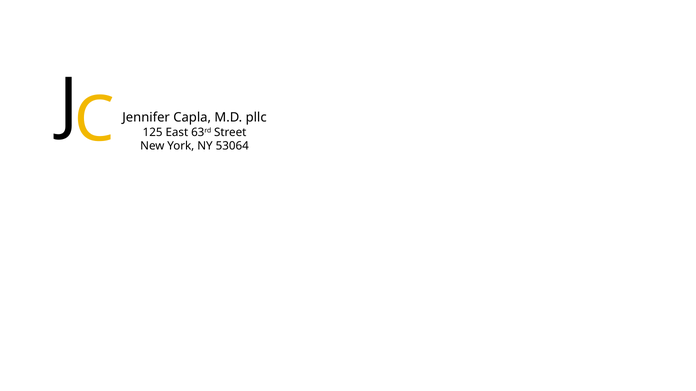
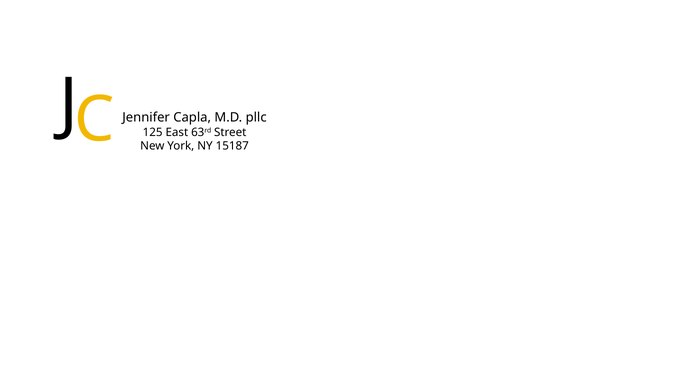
53064: 53064 -> 15187 (232, 146)
